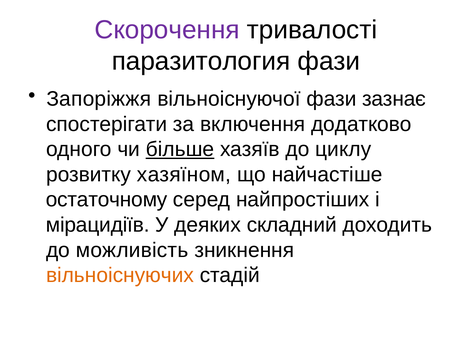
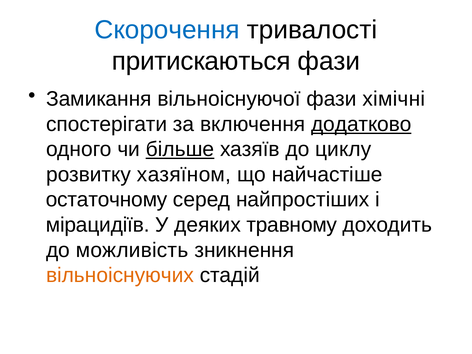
Скорочення colour: purple -> blue (167, 30)
паразитология: паразитология -> притискаються (201, 61)
Запоріжжя: Запоріжжя -> Замикання (99, 99)
зазнає: зазнає -> хімічні (394, 99)
додатково underline: none -> present (361, 124)
складний: складний -> травному (292, 225)
